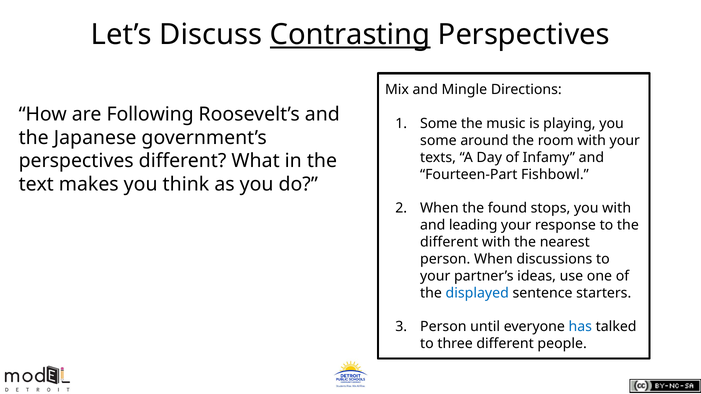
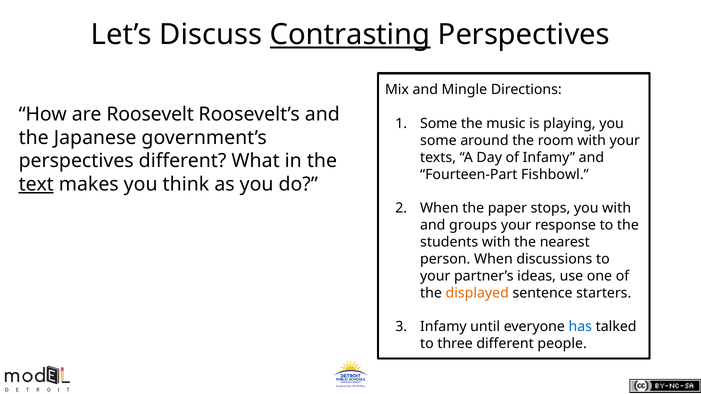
Following: Following -> Roosevelt (150, 114)
text underline: none -> present (36, 185)
found: found -> paper (507, 208)
leading: leading -> groups (473, 225)
different: different -> students (449, 242)
displayed colour: blue -> orange (477, 293)
Person: Person -> Infamy (443, 327)
